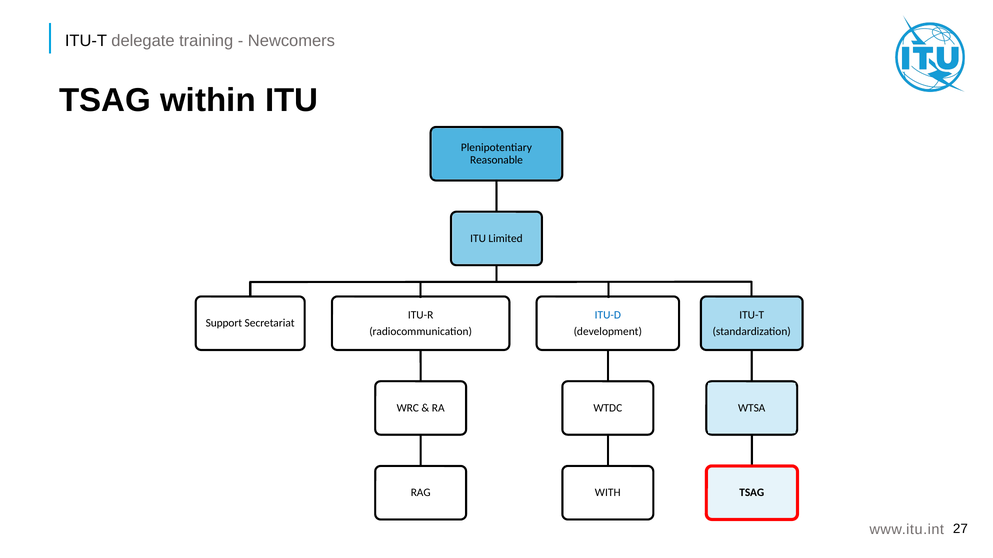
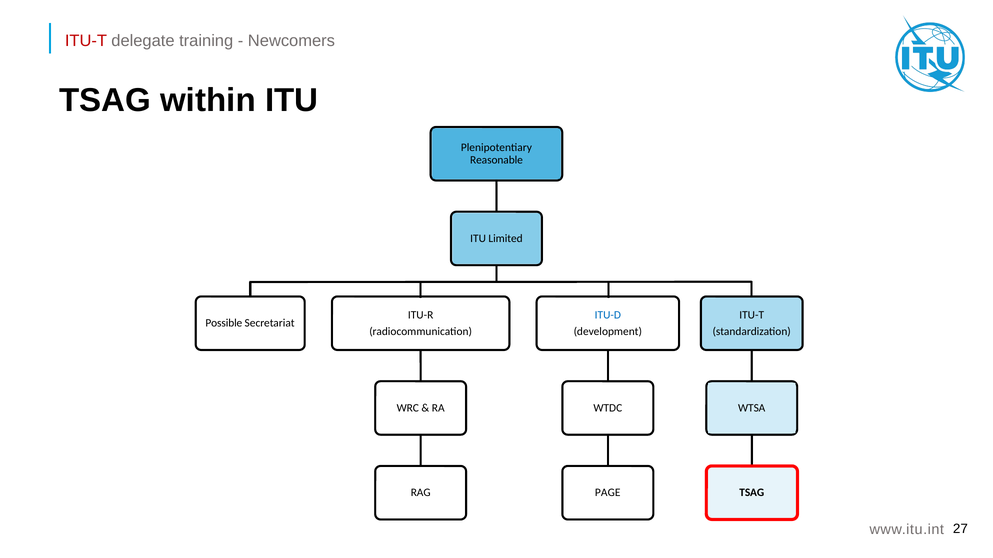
ITU-T colour: black -> red (86, 41)
Support: Support -> Possible (224, 324)
WITH: WITH -> PAGE (608, 493)
